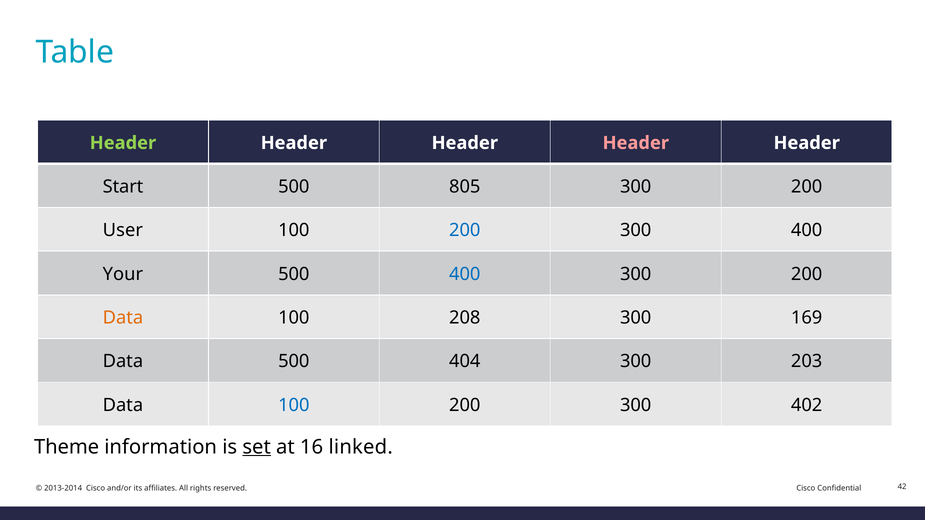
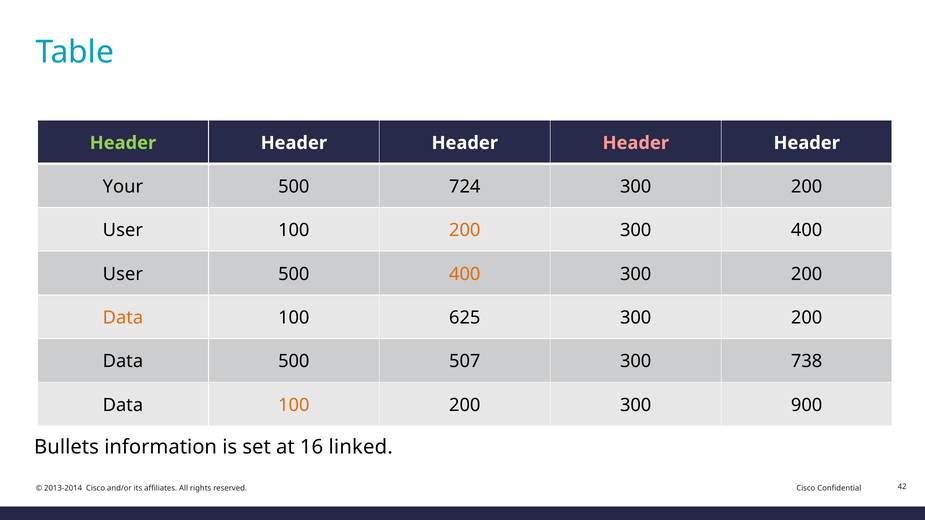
Start: Start -> Your (123, 187)
805: 805 -> 724 (465, 187)
200 colour: blue -> orange (465, 231)
Your: Your -> User (123, 274)
400 colour: blue -> orange (465, 274)
208: 208 -> 625 (465, 318)
169: 169 -> 200 (807, 318)
404: 404 -> 507 (465, 362)
203: 203 -> 738 (807, 362)
100 colour: blue -> orange (294, 406)
402: 402 -> 900 (807, 406)
Theme: Theme -> Bullets (67, 447)
set underline: present -> none (257, 447)
